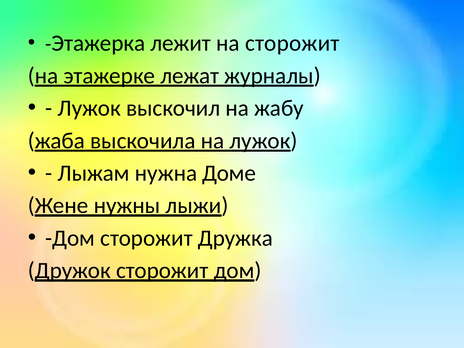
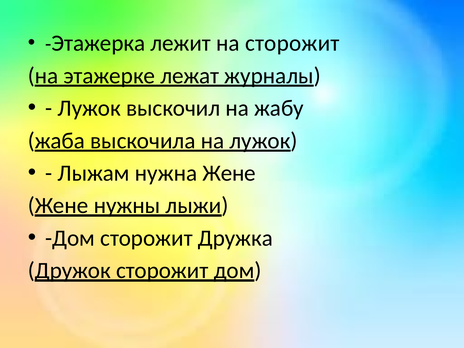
нужна Доме: Доме -> Жене (229, 173)
